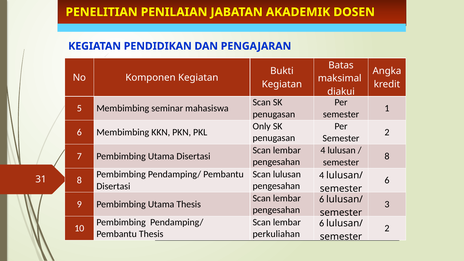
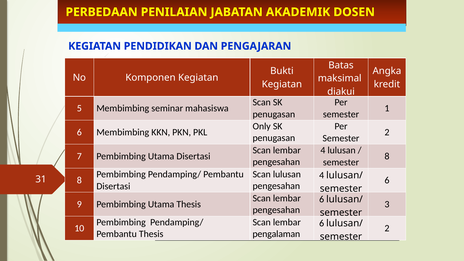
PENELITIAN: PENELITIAN -> PERBEDAAN (102, 12)
perkuliahan: perkuliahan -> pengalaman (276, 234)
